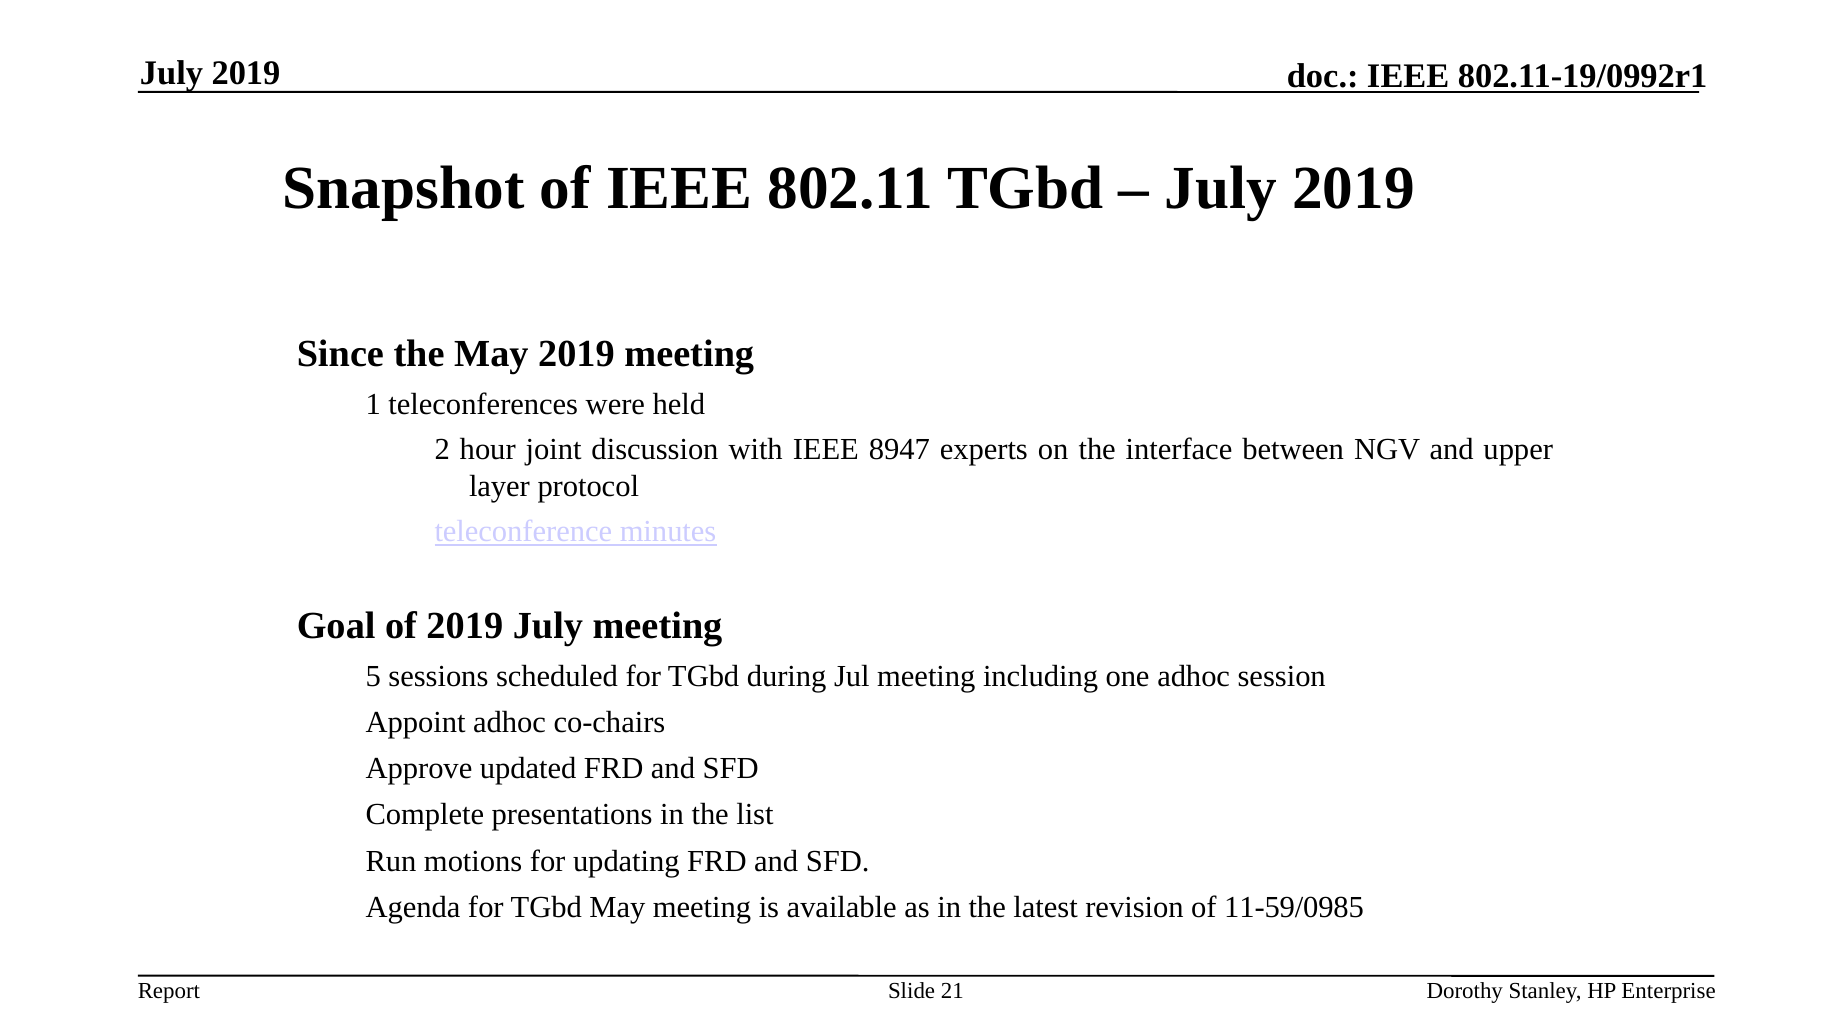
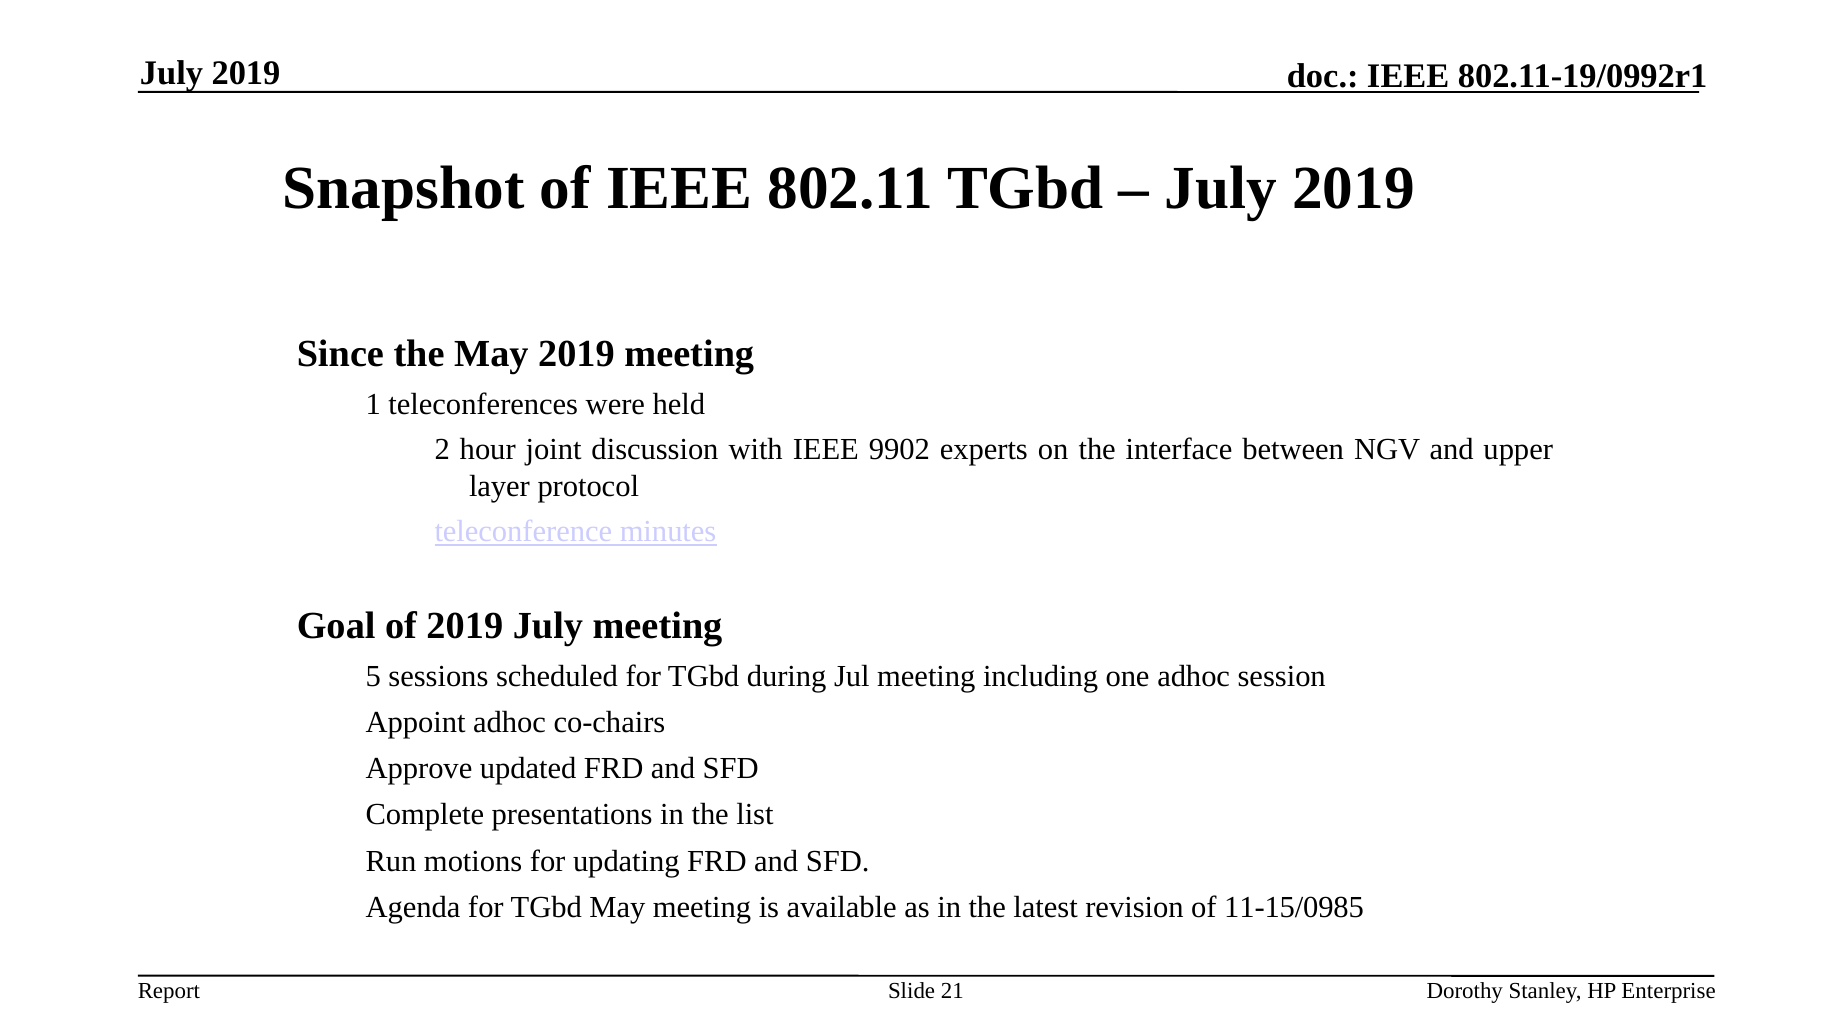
8947: 8947 -> 9902 (899, 450)
11-59/0985: 11-59/0985 -> 11-15/0985 (1294, 908)
